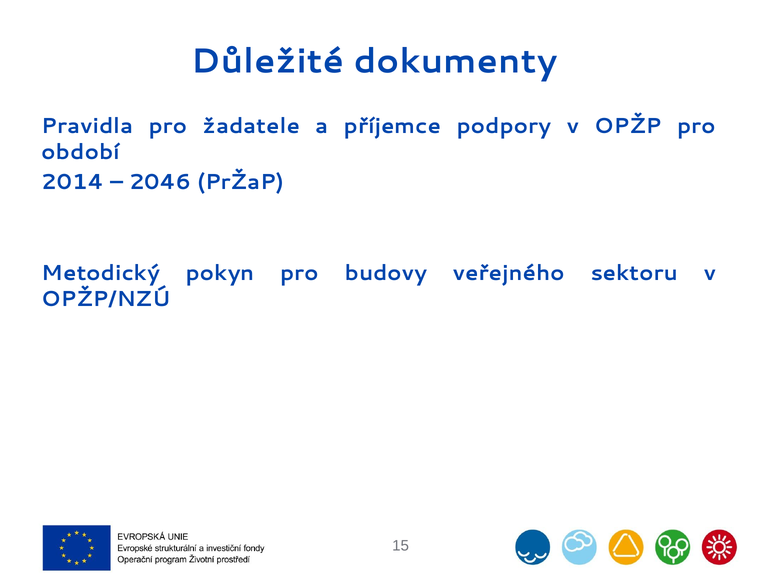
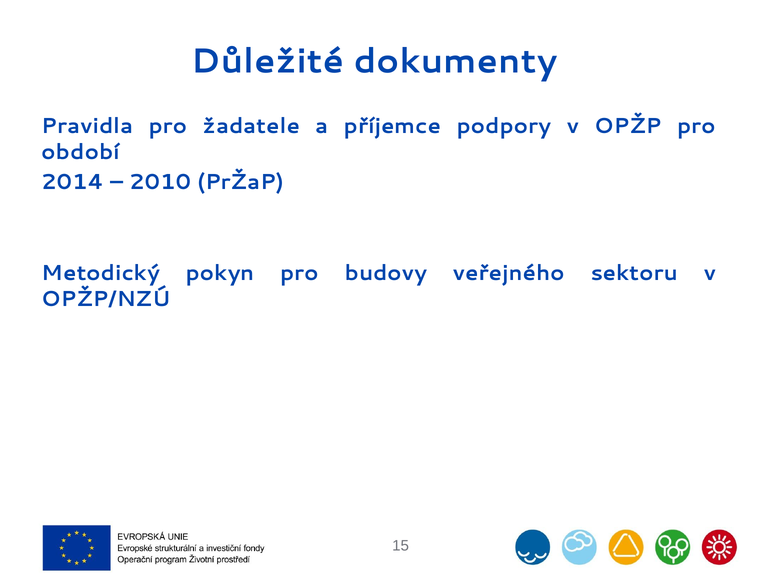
2046: 2046 -> 2010 (160, 182)
